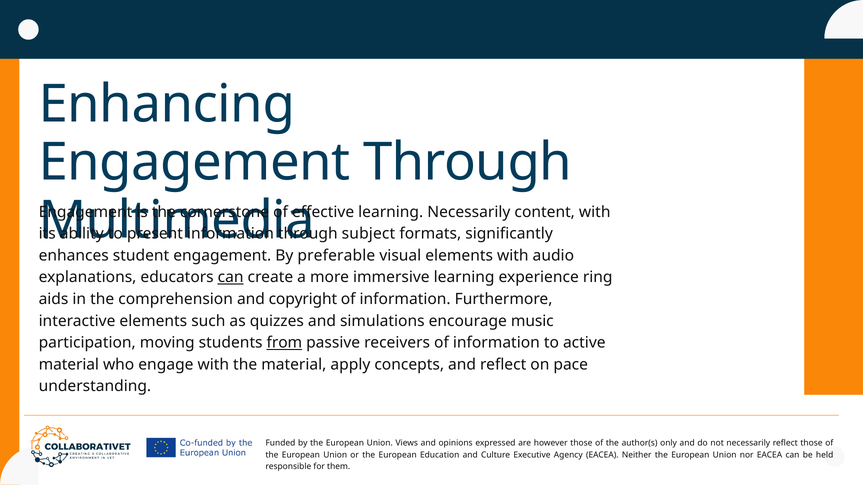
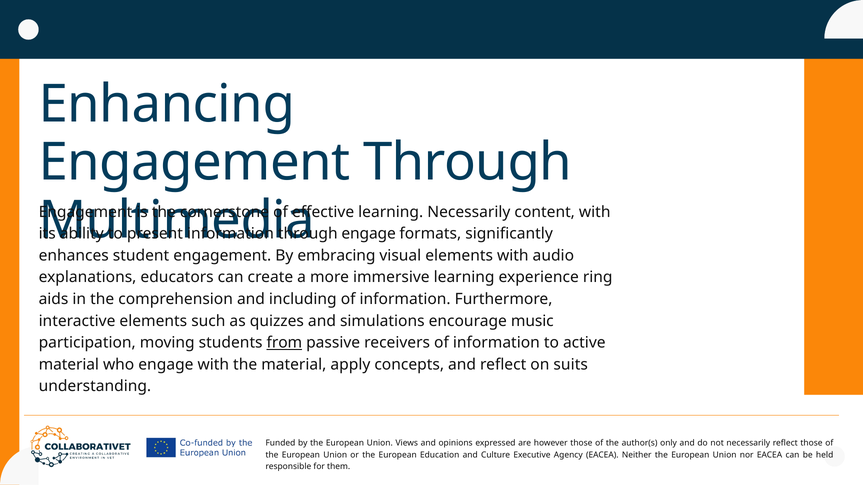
subject: subject -> engage (369, 234)
preferable: preferable -> embracing (336, 256)
can underline: present -> none (231, 278)
copyright: copyright -> including (303, 299)
pace: pace -> suits (571, 365)
